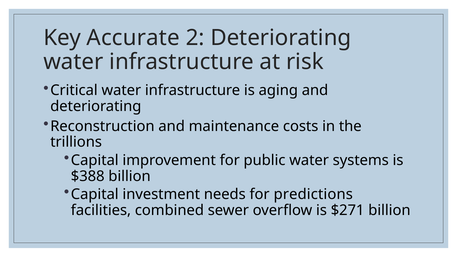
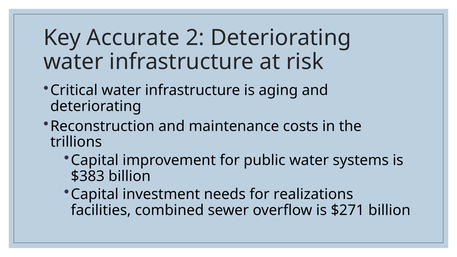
$388: $388 -> $383 (88, 176)
predictions: predictions -> realizations (313, 194)
